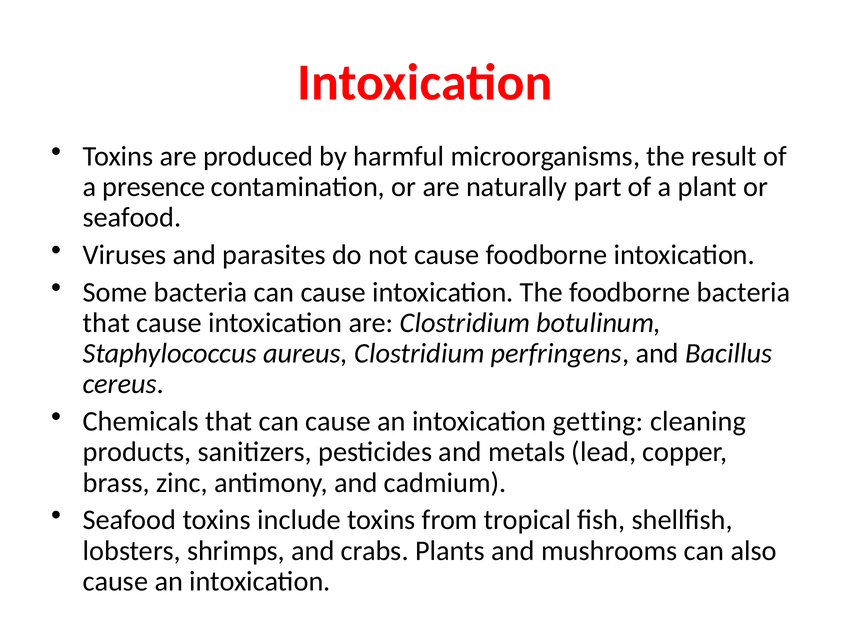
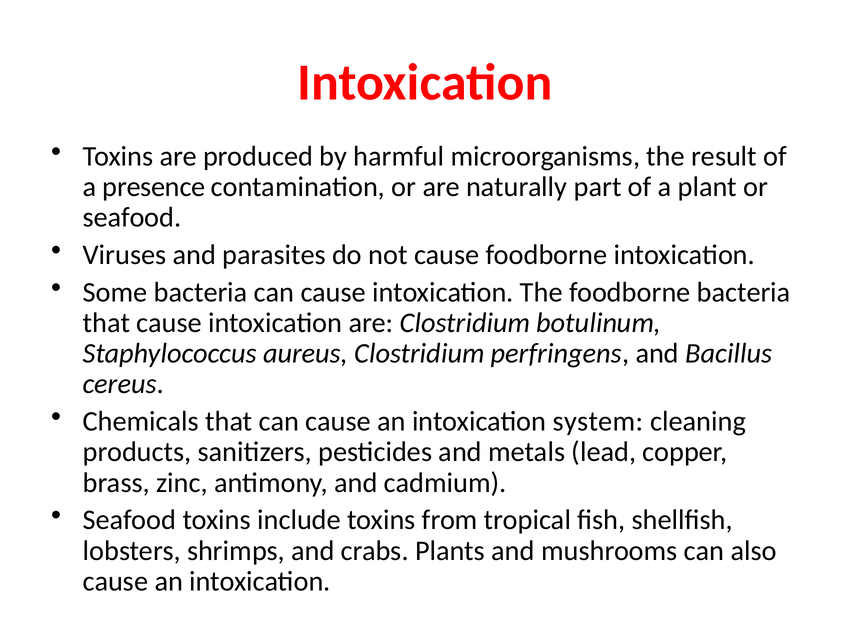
getting: getting -> system (598, 421)
